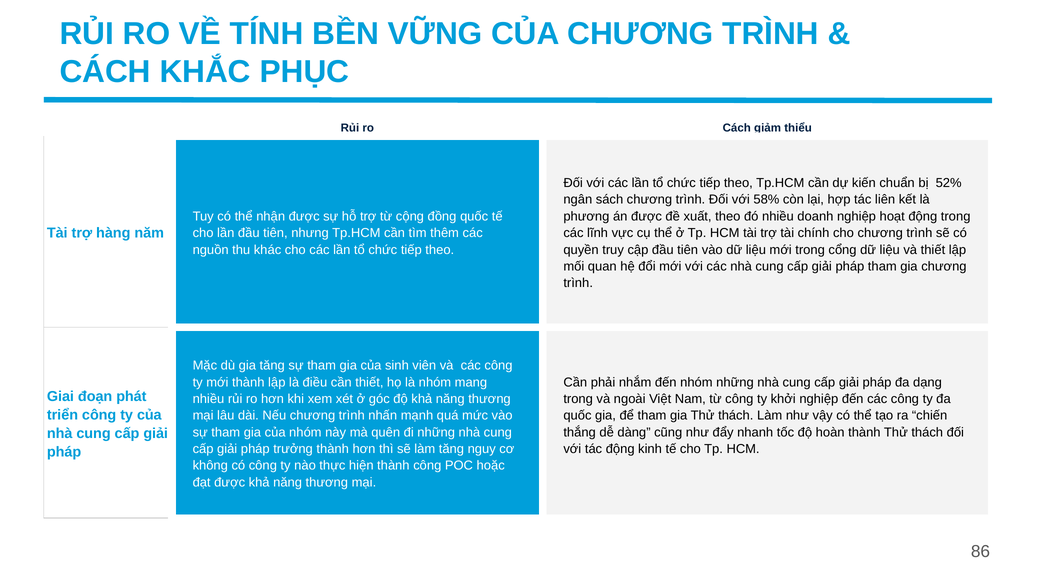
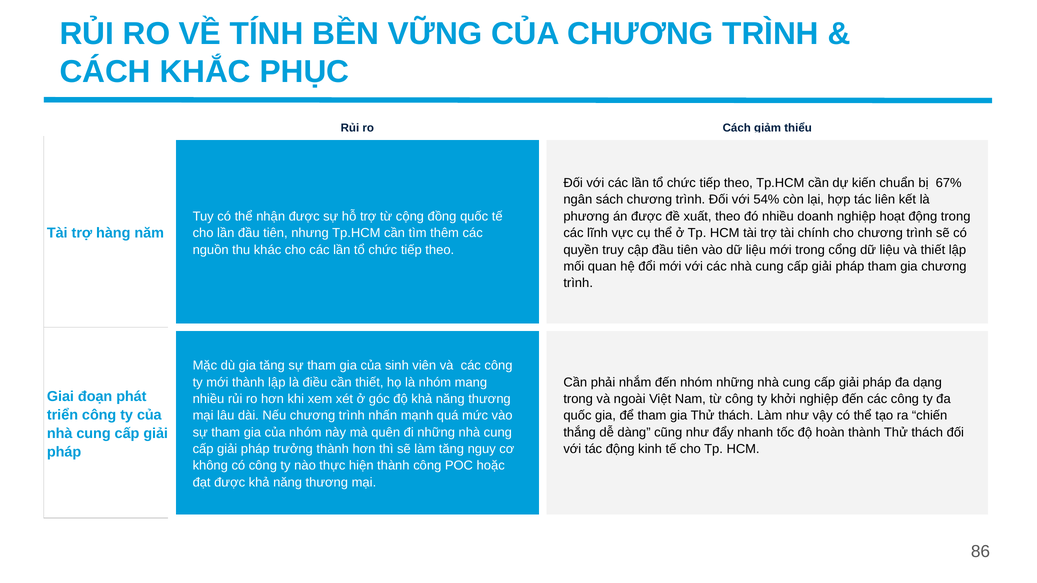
52%: 52% -> 67% (949, 183)
58%: 58% -> 54% (766, 200)
